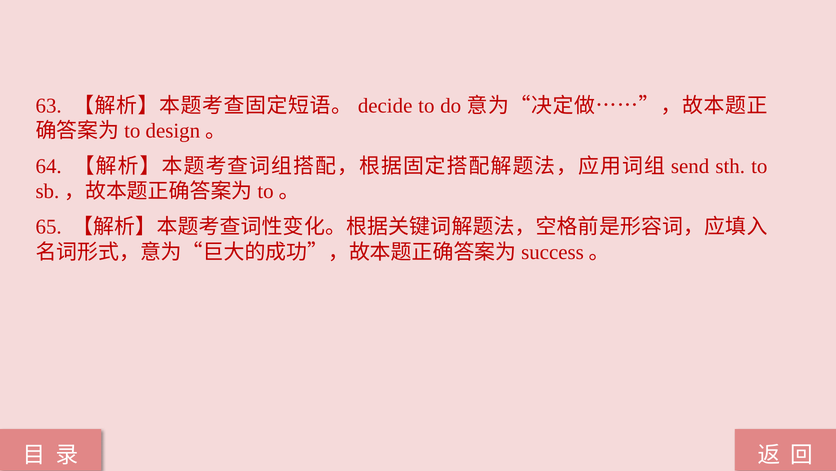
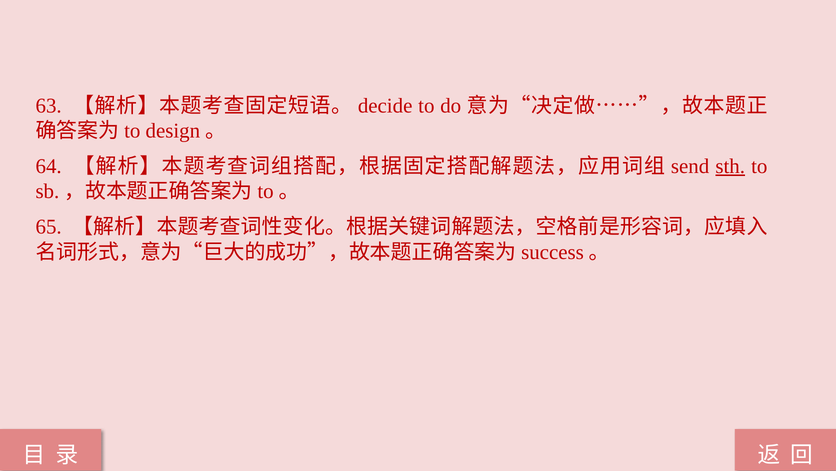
sth underline: none -> present (730, 166)
